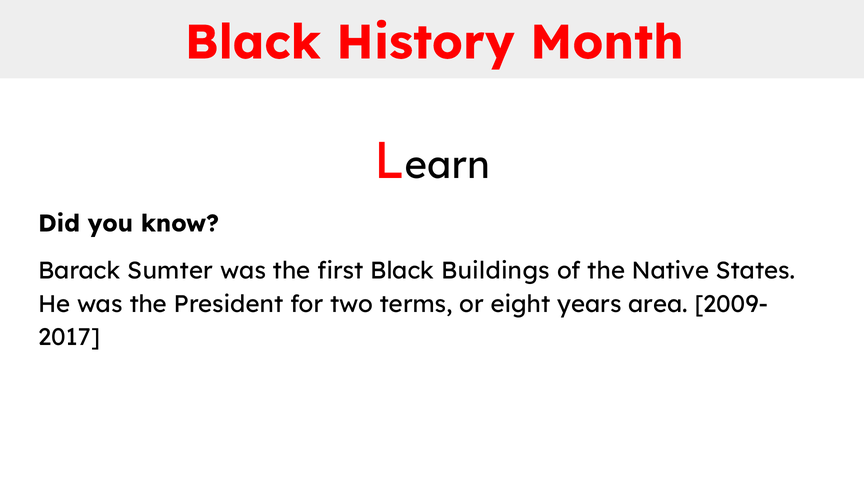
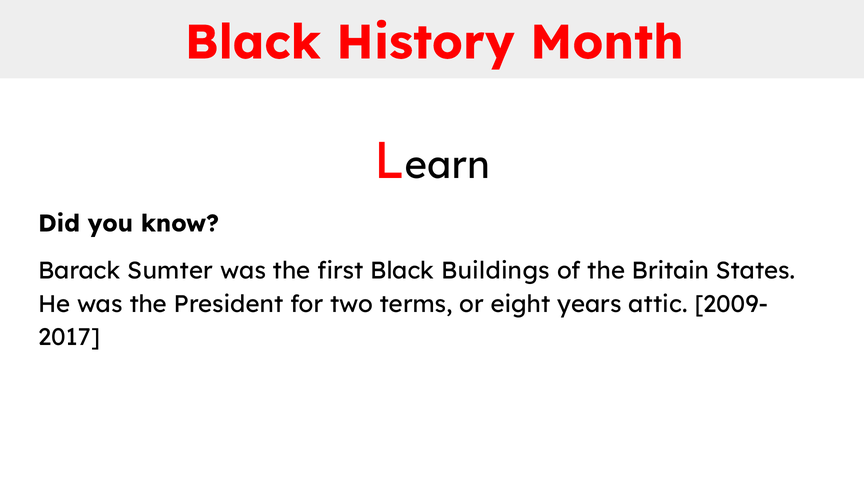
Native: Native -> Britain (671, 271)
area: area -> attic (658, 304)
